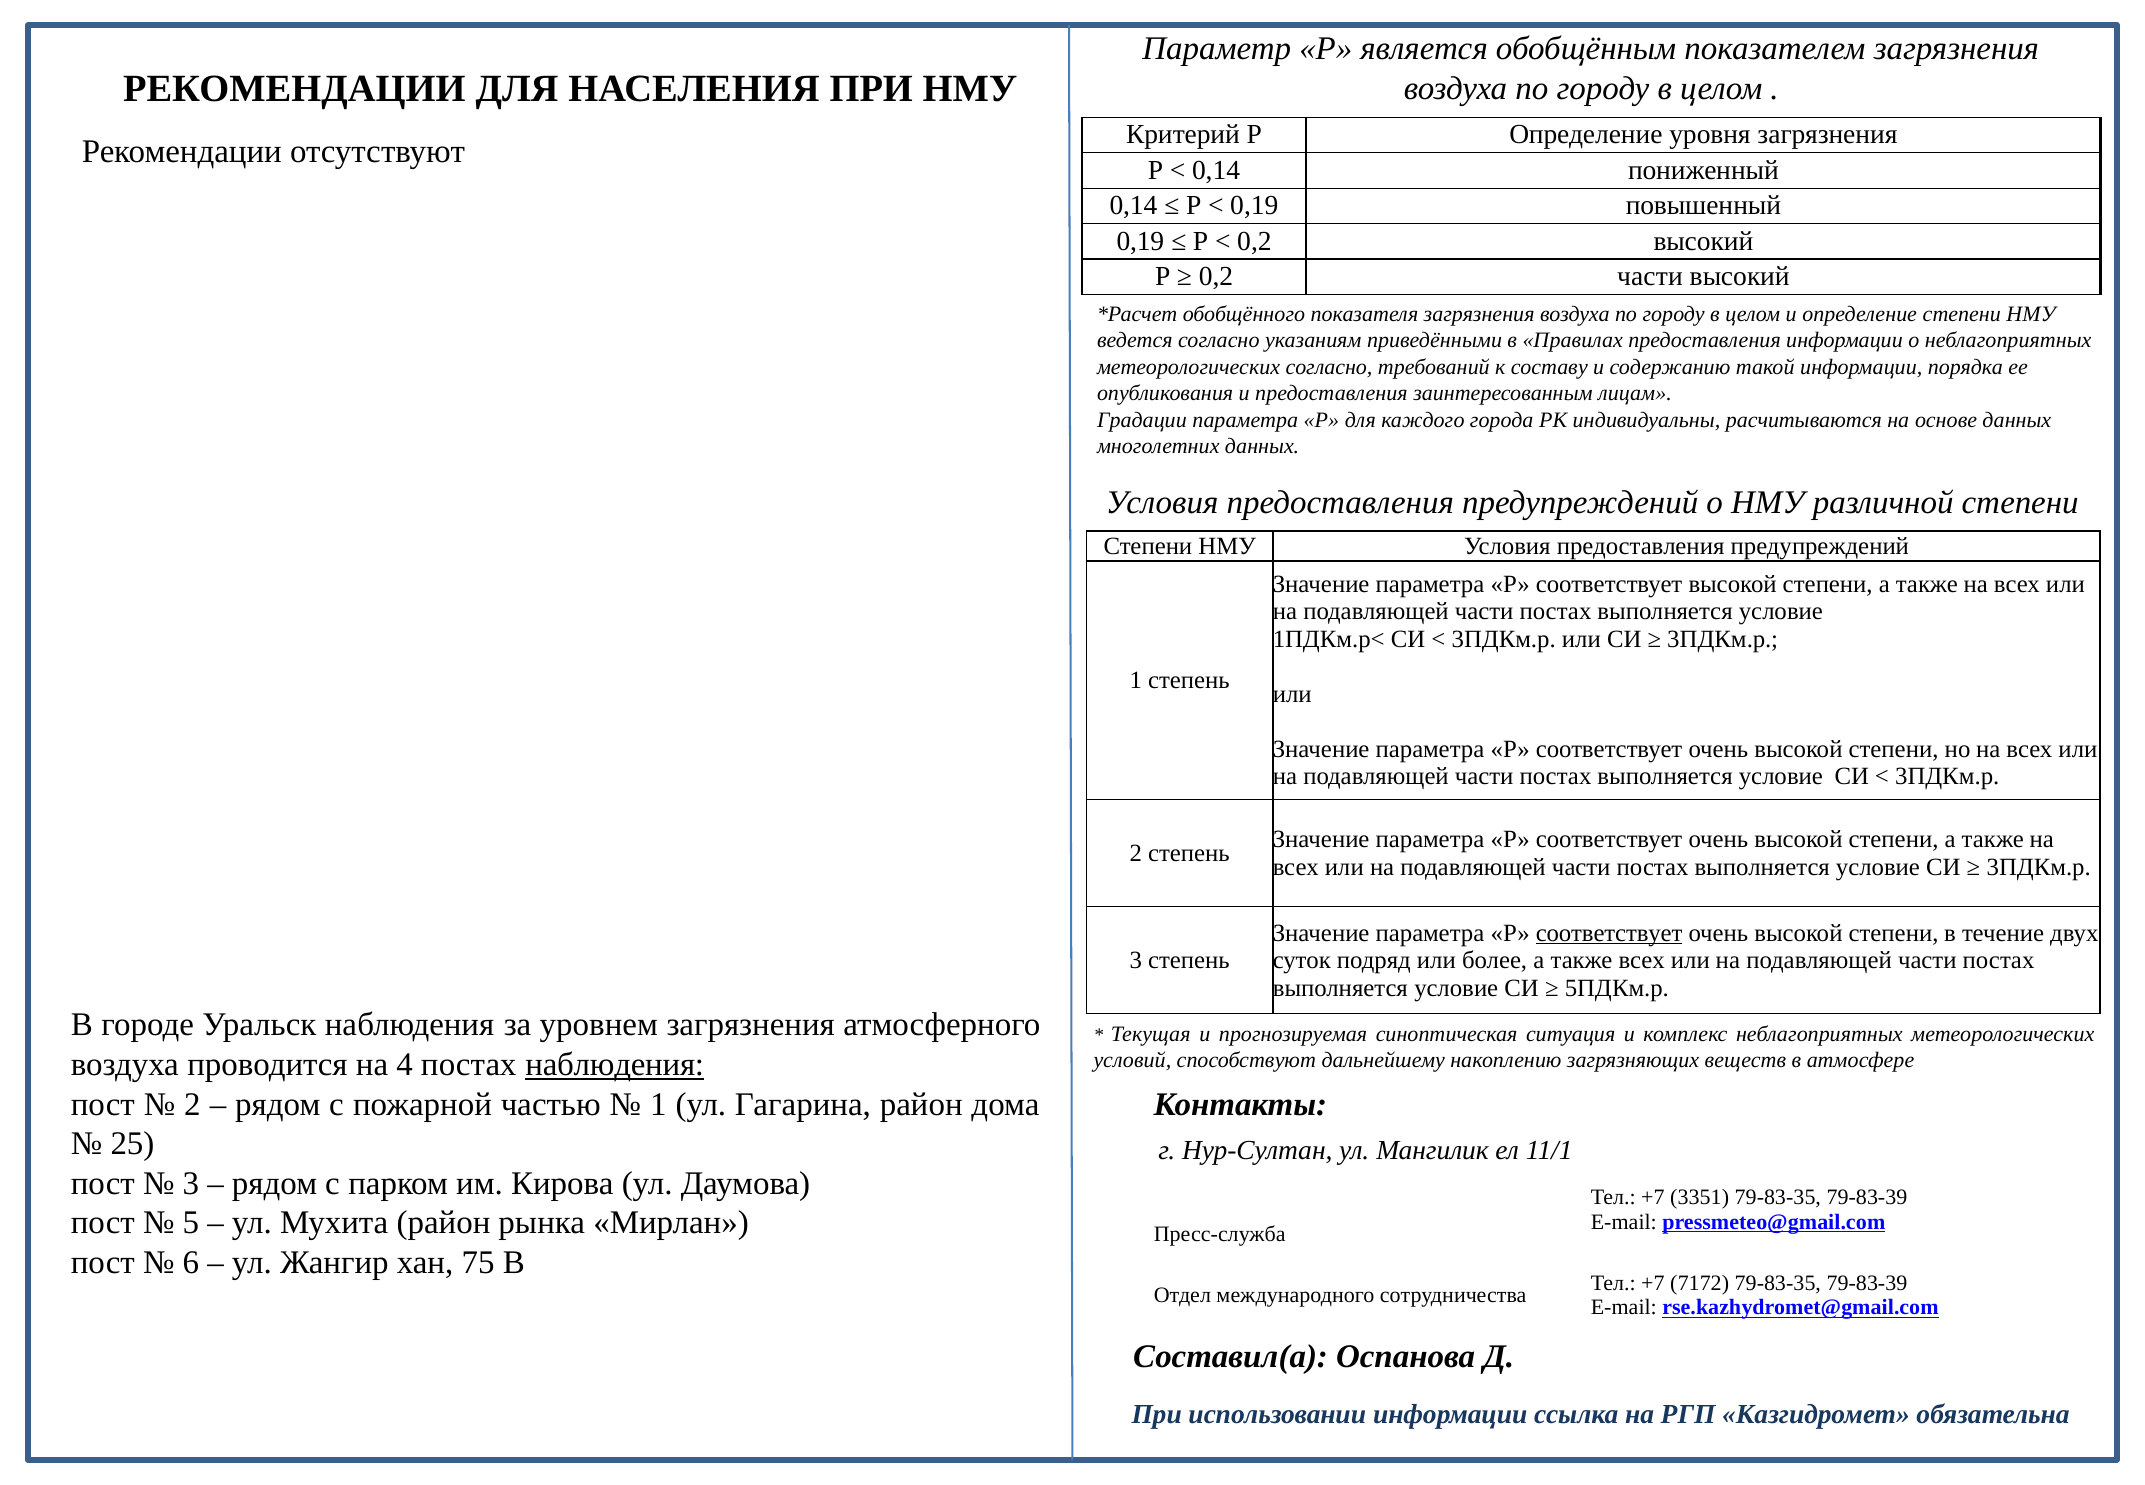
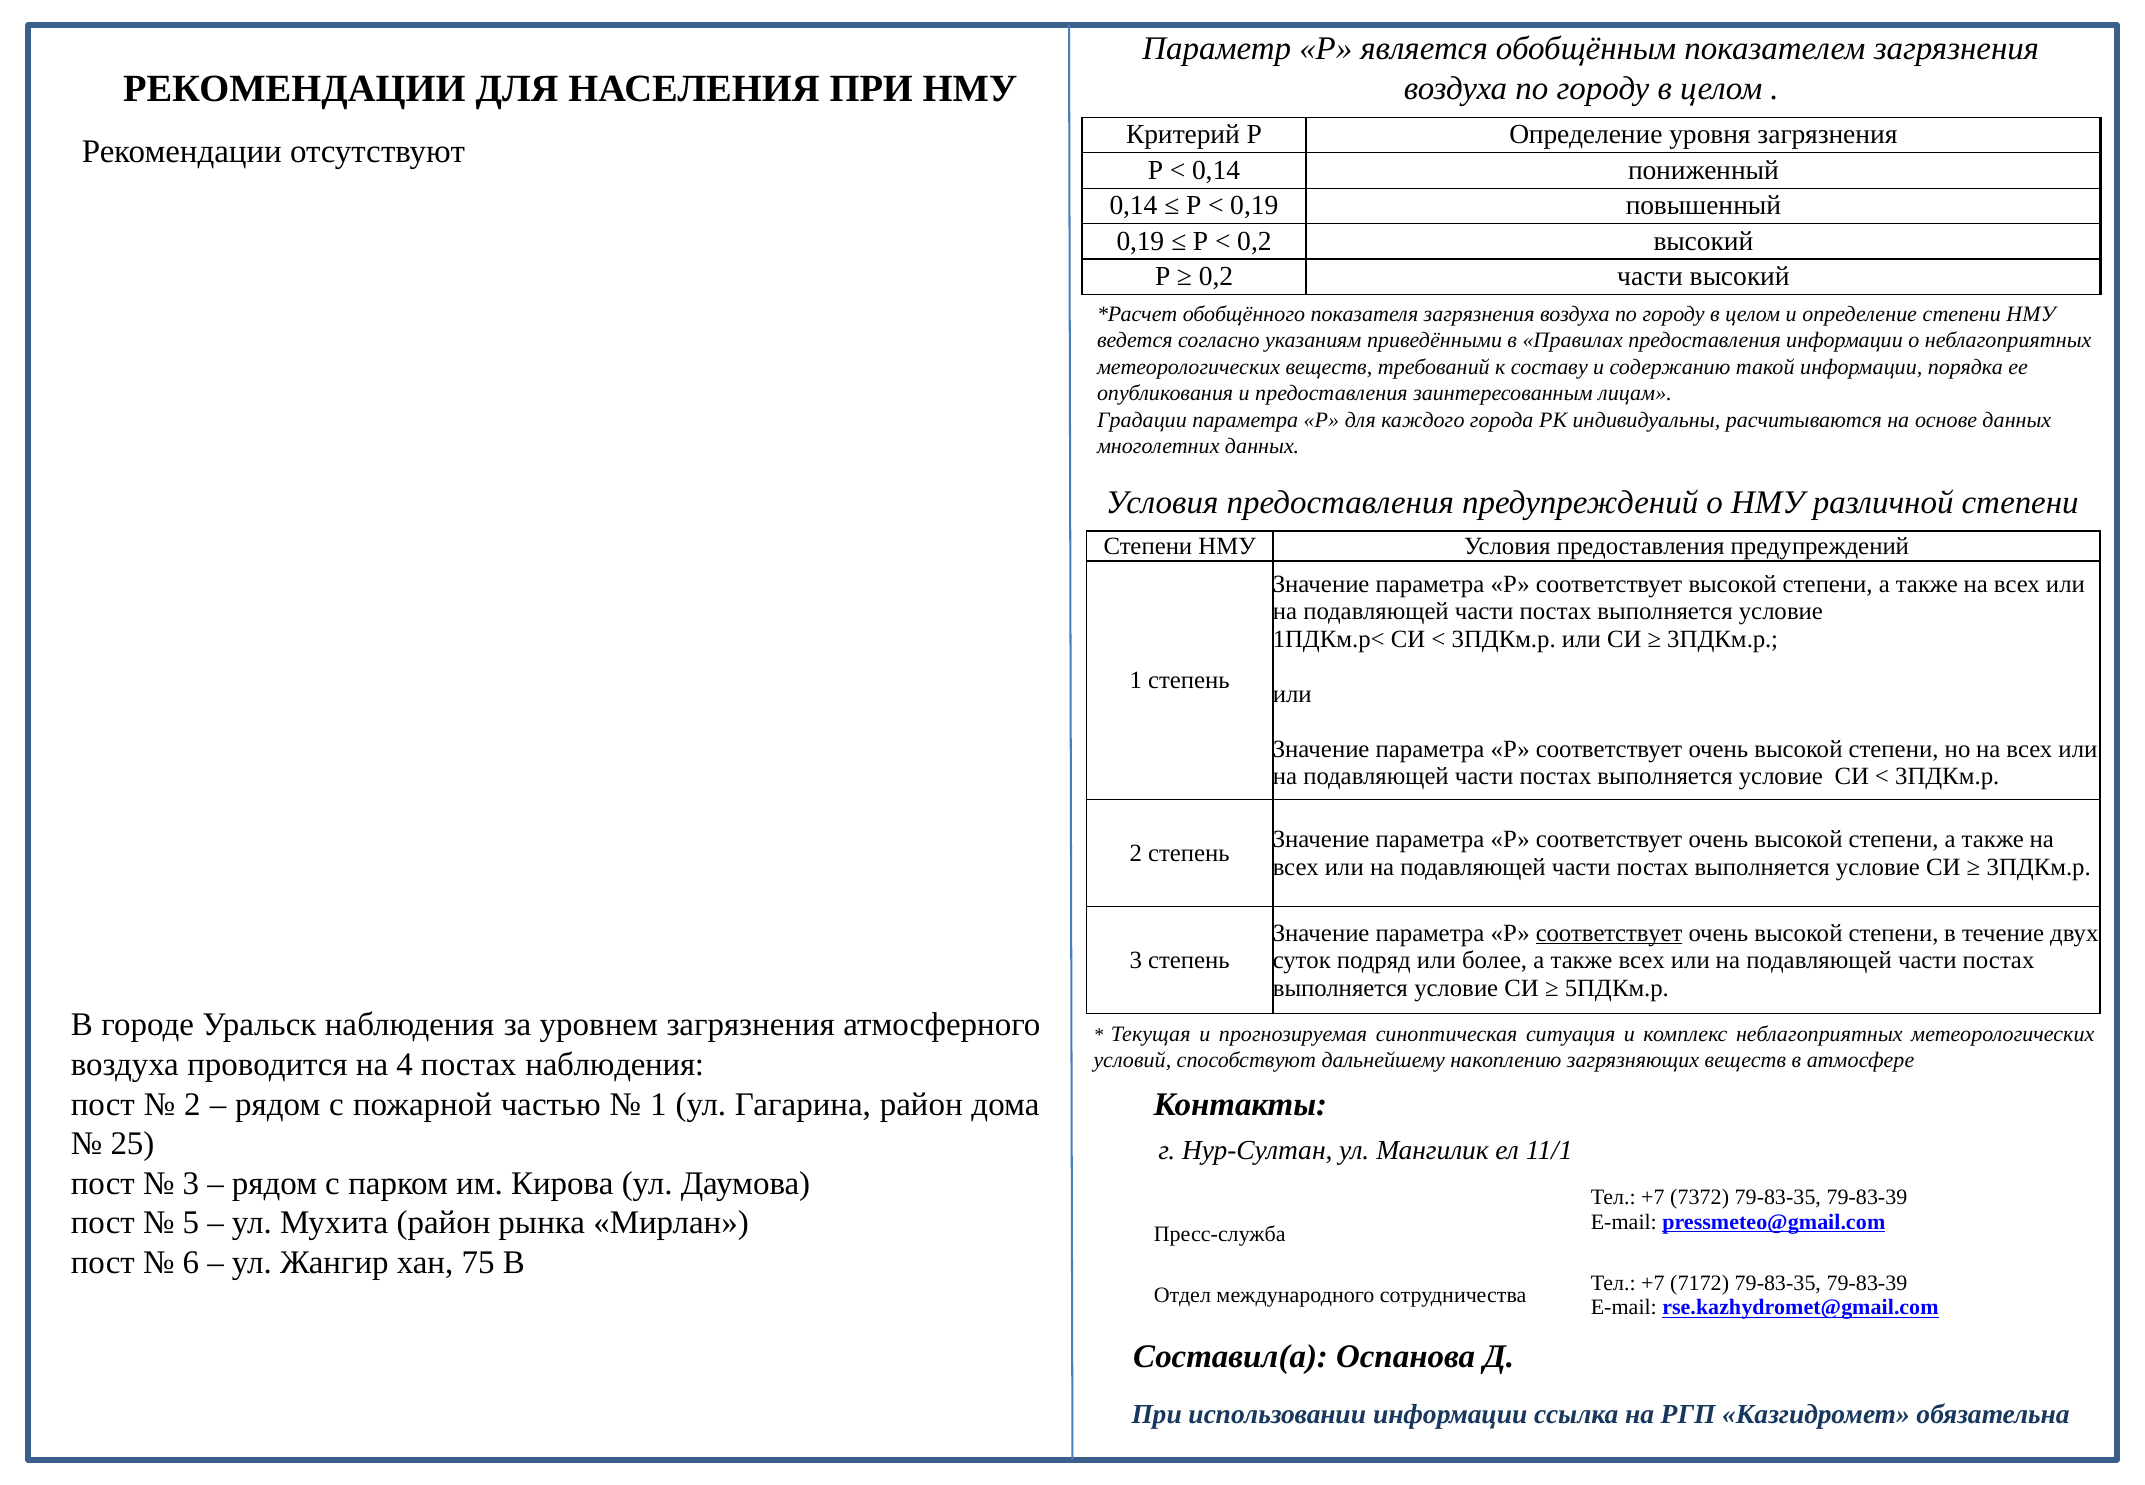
метеорологических согласно: согласно -> веществ (1329, 367)
наблюдения underline: present -> none (615, 1065)
3351: 3351 -> 7372 (1700, 1198)
